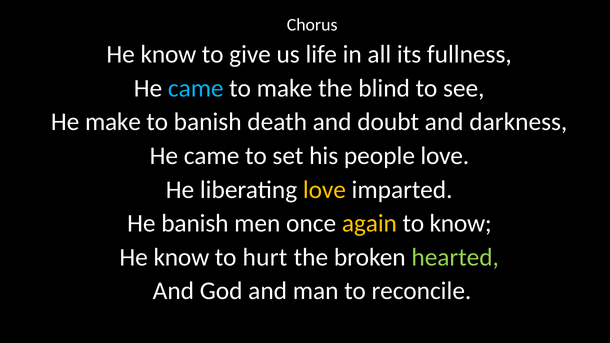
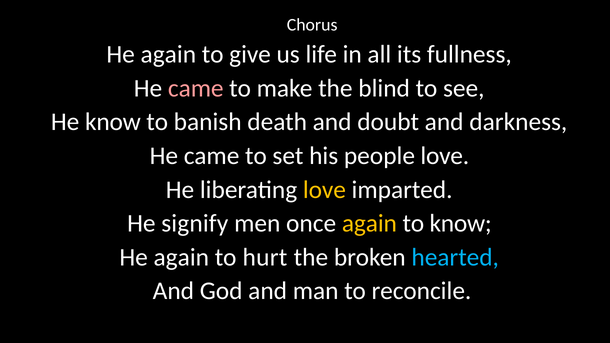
know: know -> again (168, 54)
came colour: light blue -> pink (196, 88)
He make: make -> know (113, 122)
He banish: banish -> signify (195, 223)
know: know -> again (181, 257)
hearted colour: light green -> light blue (455, 257)
